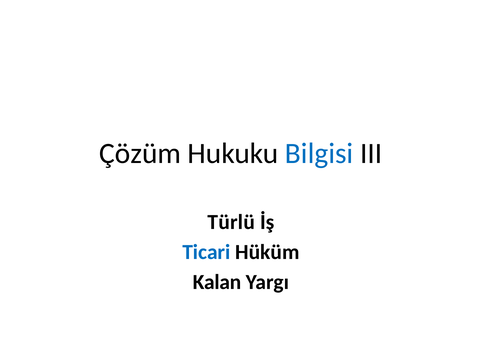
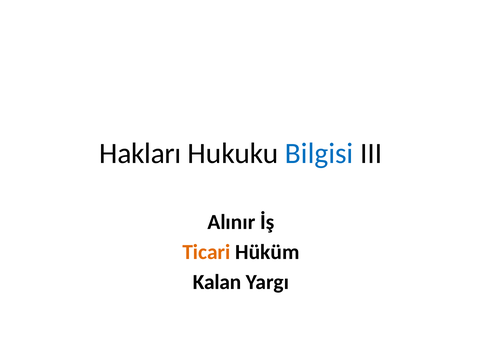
Çözüm: Çözüm -> Hakları (140, 153)
Türlü: Türlü -> Alınır (231, 222)
Ticari colour: blue -> orange (206, 252)
